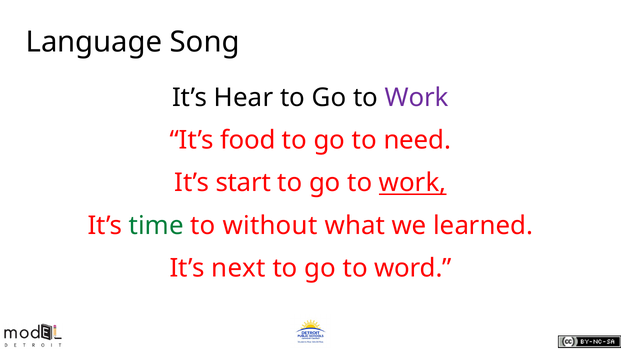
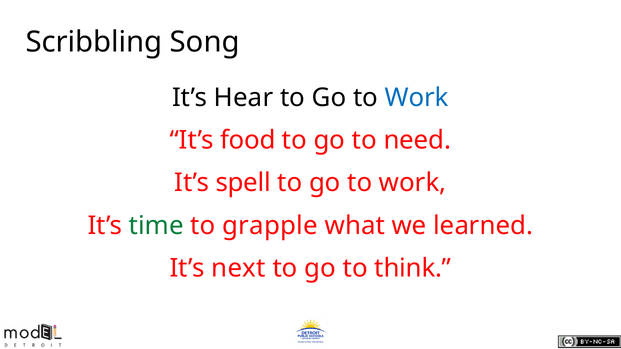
Language: Language -> Scribbling (94, 42)
Work colour: purple -> blue (417, 98)
start: start -> spell (243, 183)
work underline: present -> none (413, 183)
without: without -> grapple (270, 226)
word: word -> think (413, 268)
